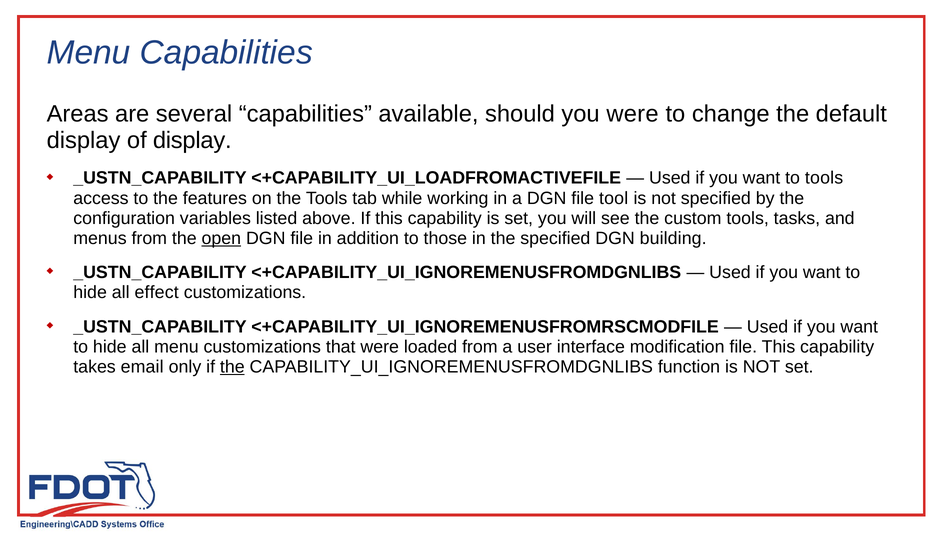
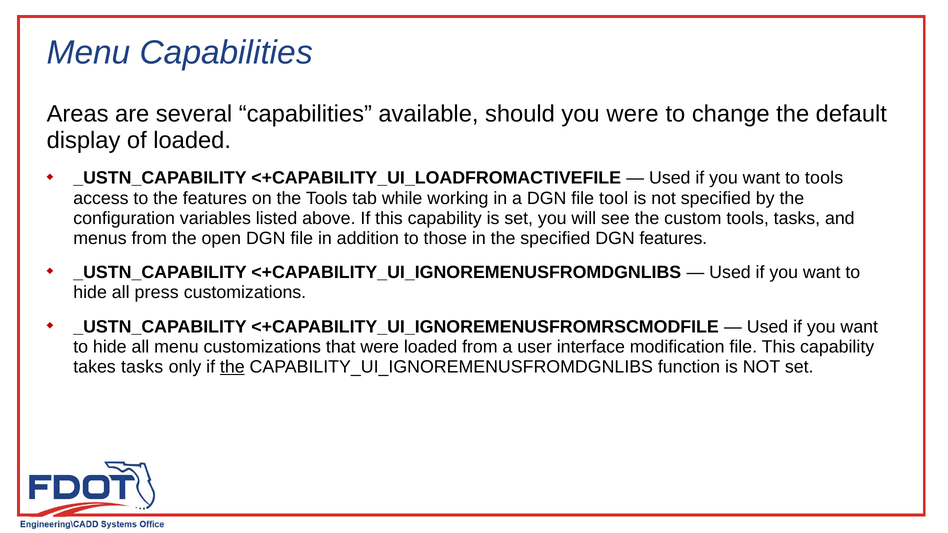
of display: display -> loaded (192, 141)
open underline: present -> none (221, 238)
DGN building: building -> features (673, 238)
effect: effect -> press (157, 293)
takes email: email -> tasks (142, 367)
